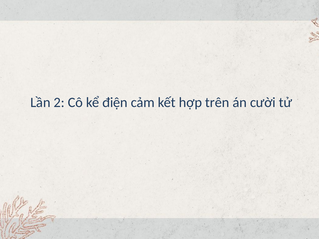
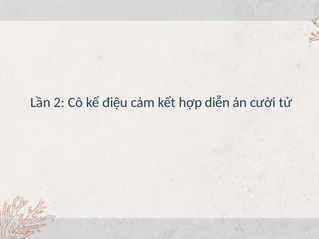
điện: điện -> điệu (115, 103)
trên: trên -> diễn (217, 103)
